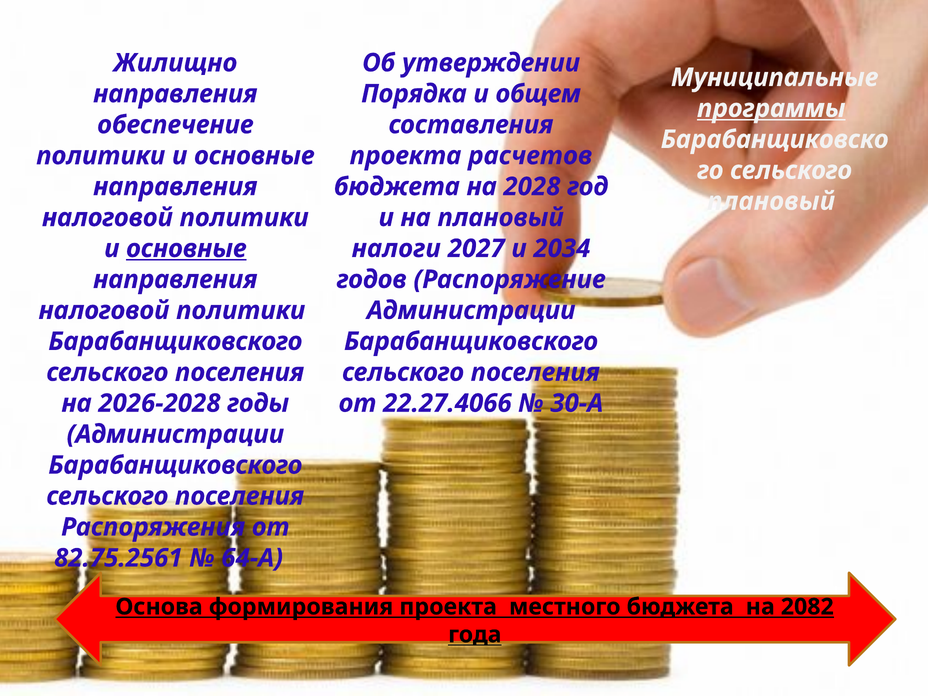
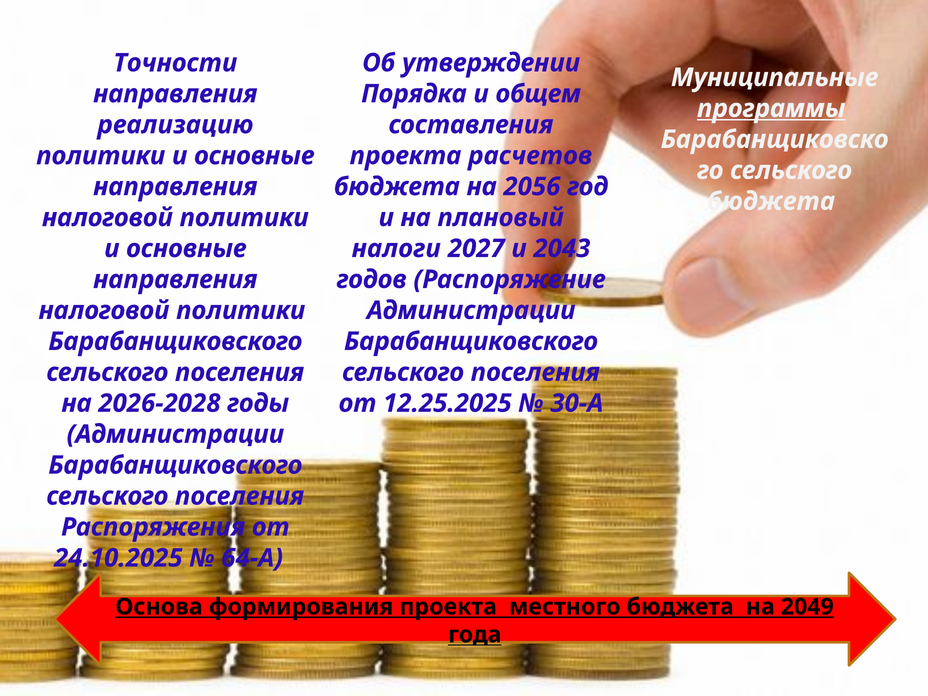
Жилищно: Жилищно -> Точности (175, 63)
обеспечение: обеспечение -> реализацию (175, 125)
2028: 2028 -> 2056 (532, 187)
плановый: плановый -> бюджета (771, 201)
основные underline: present -> none (186, 249)
2034: 2034 -> 2043 (562, 249)
22.27.4066: 22.27.4066 -> 12.25.2025 (447, 403)
82.75.2561: 82.75.2561 -> 24.10.2025 (118, 558)
2082: 2082 -> 2049 (807, 607)
